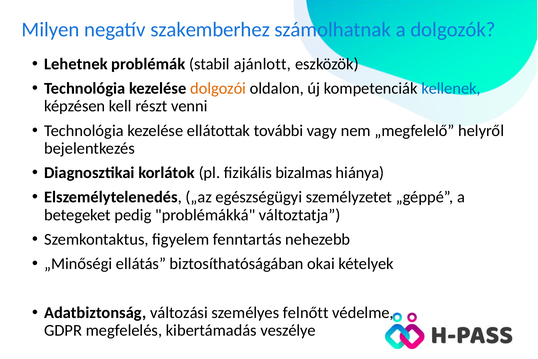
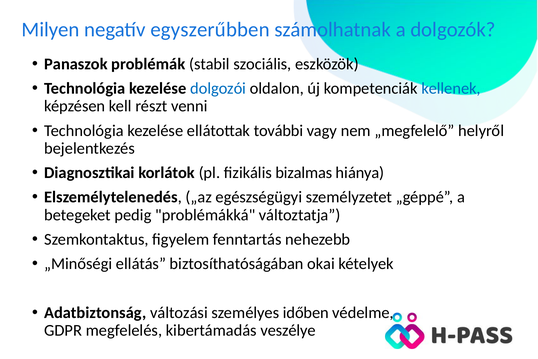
szakemberhez: szakemberhez -> egyszerűbben (210, 30)
Lehetnek: Lehetnek -> Panaszok (76, 64)
ajánlott: ajánlott -> szociális (262, 64)
dolgozói colour: orange -> blue (218, 88)
felnőtt: felnőtt -> időben (306, 312)
